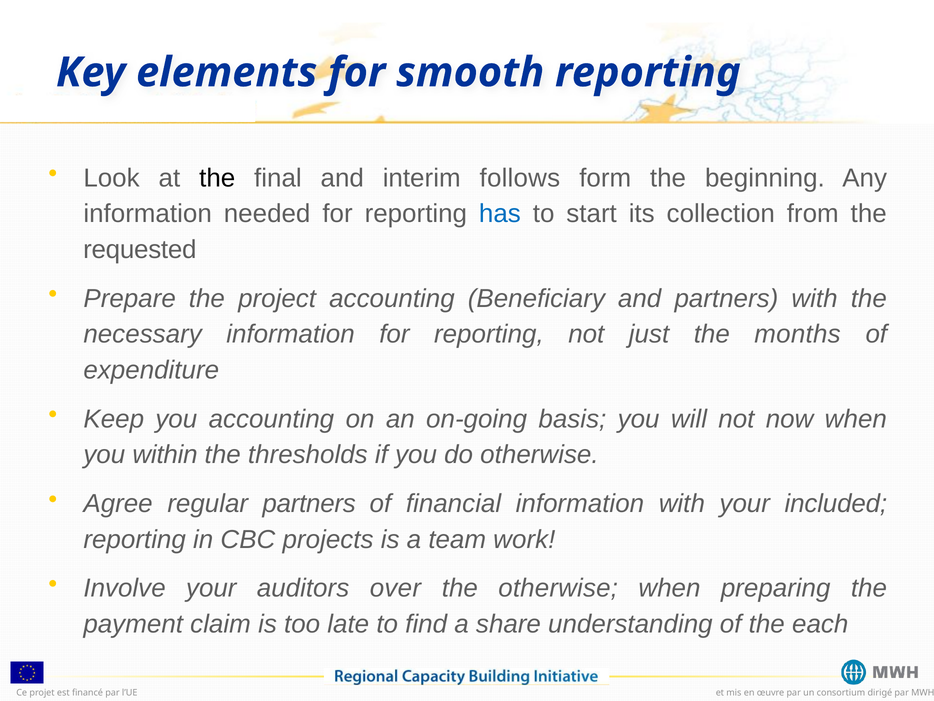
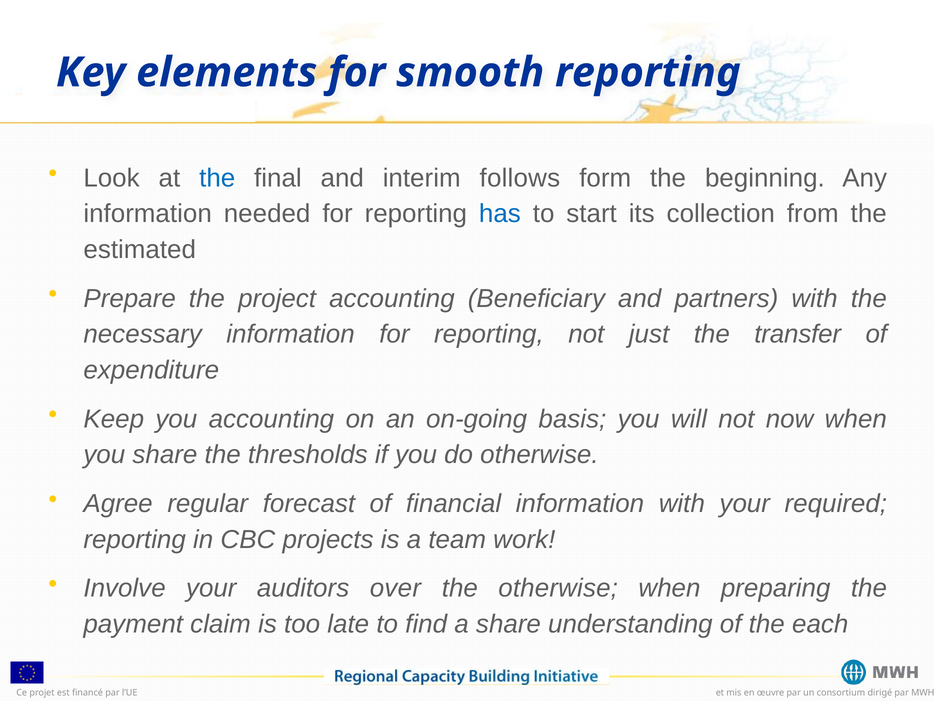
the colour: black -> blue (217, 178)
requested: requested -> estimated (140, 249)
months: months -> transfer (798, 334)
you within: within -> share (165, 455)
regular partners: partners -> forecast (309, 503)
included: included -> required (836, 503)
